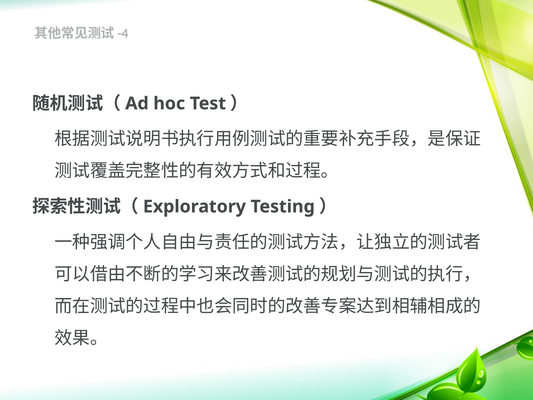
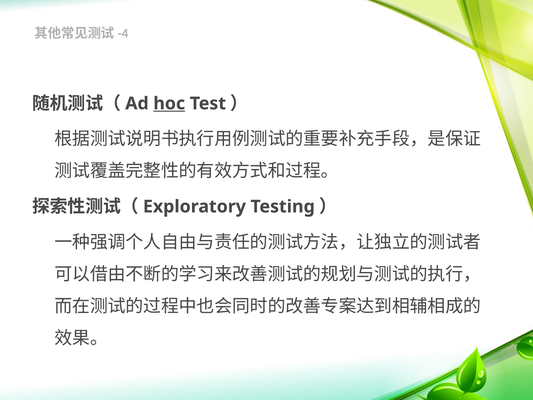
hoc underline: none -> present (169, 103)
